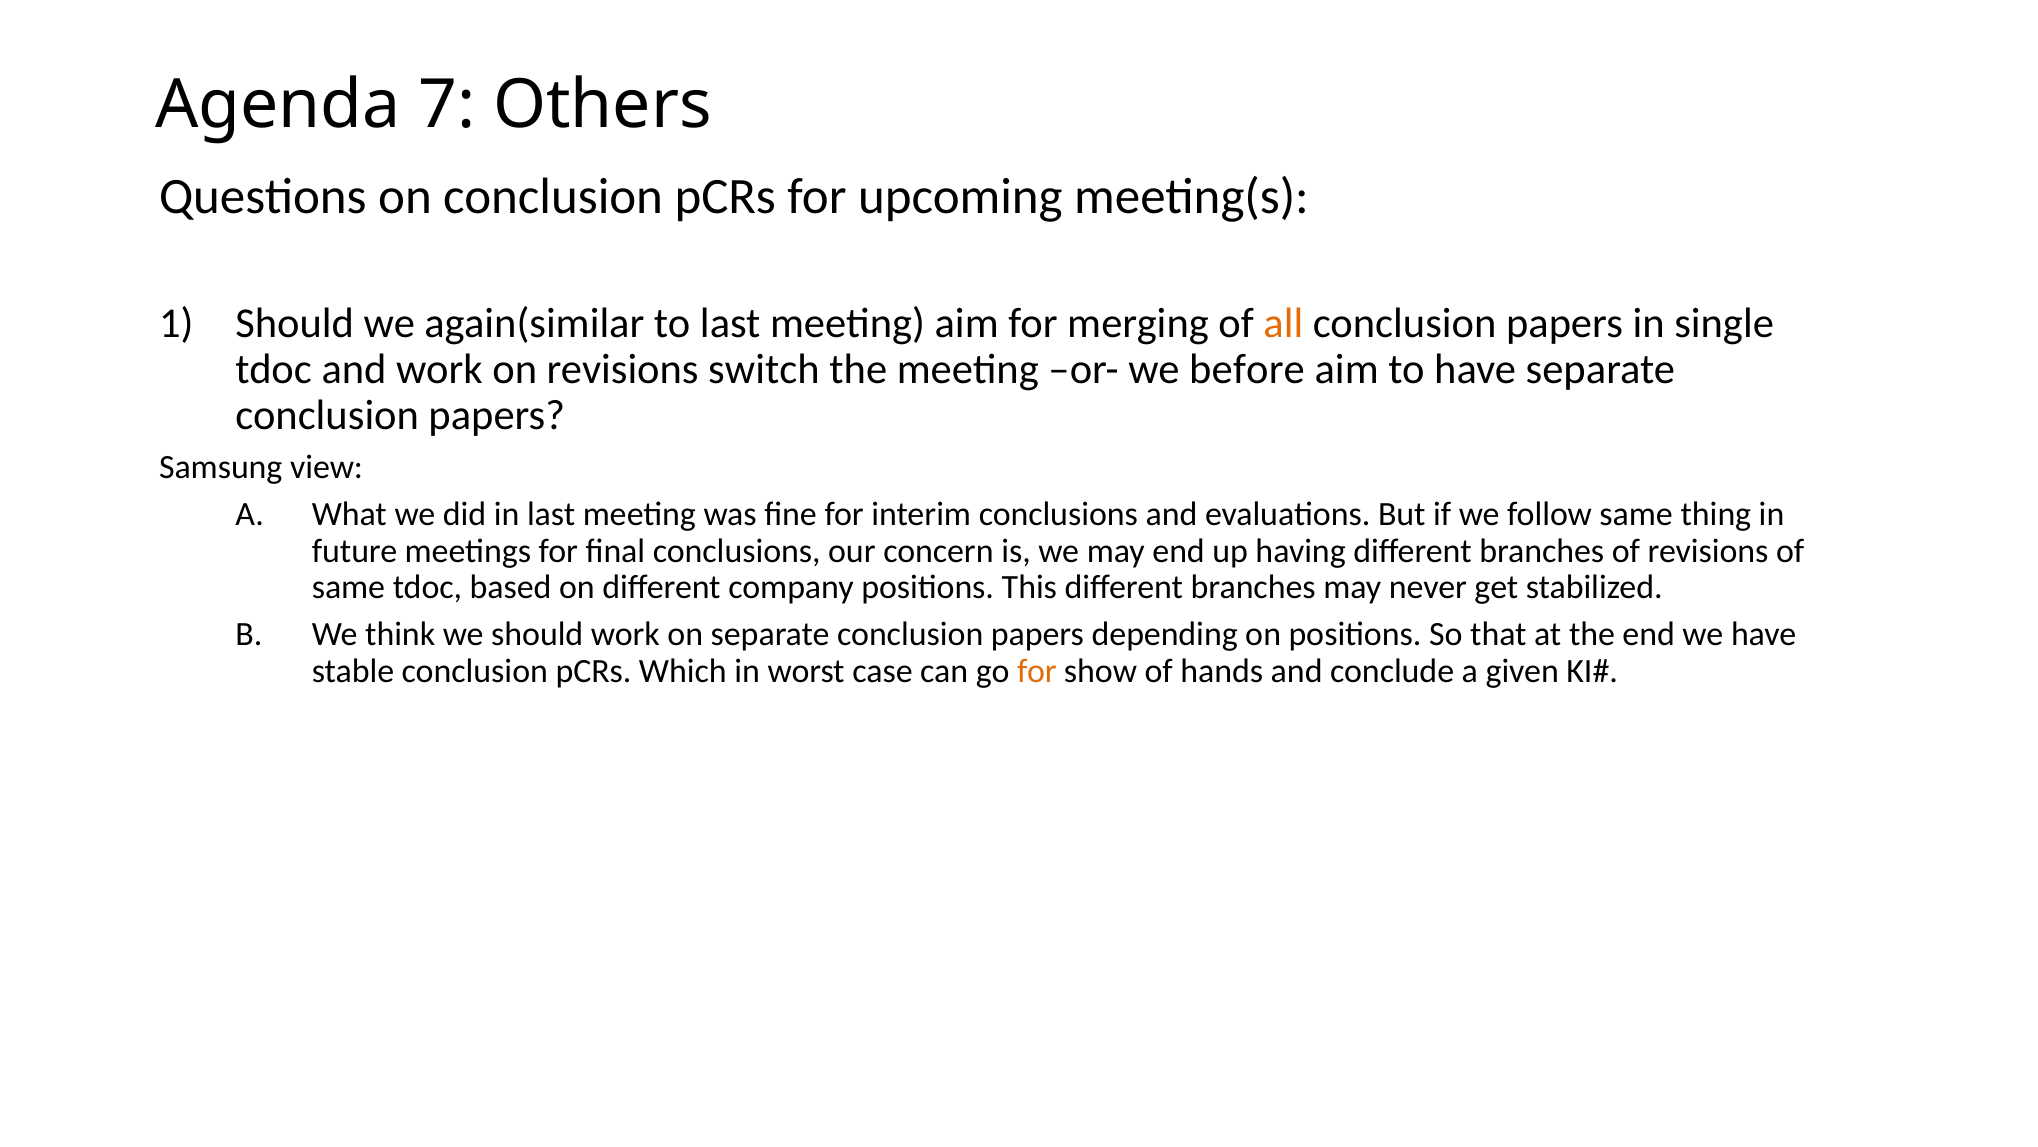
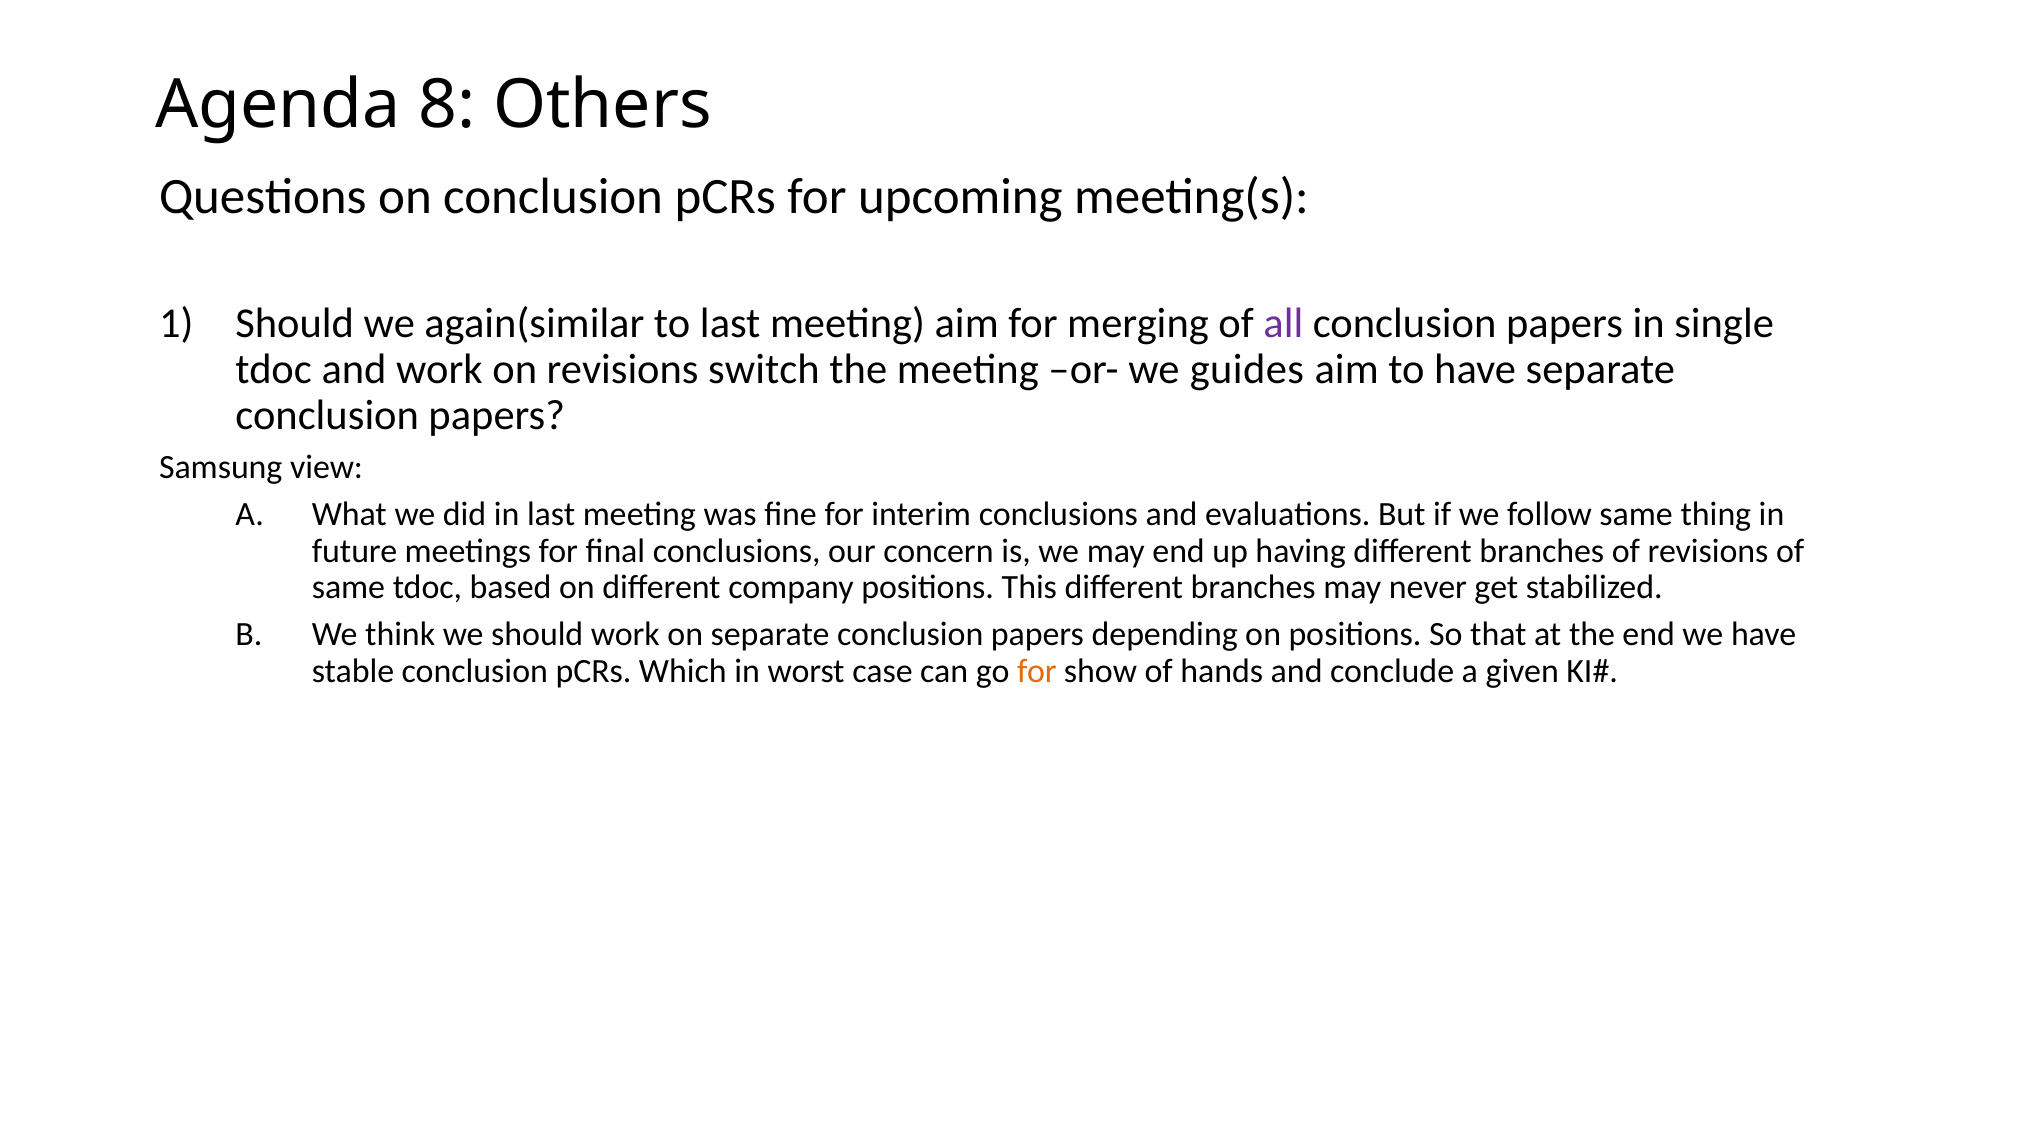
7: 7 -> 8 (447, 105)
all colour: orange -> purple (1283, 323)
before: before -> guides (1247, 369)
